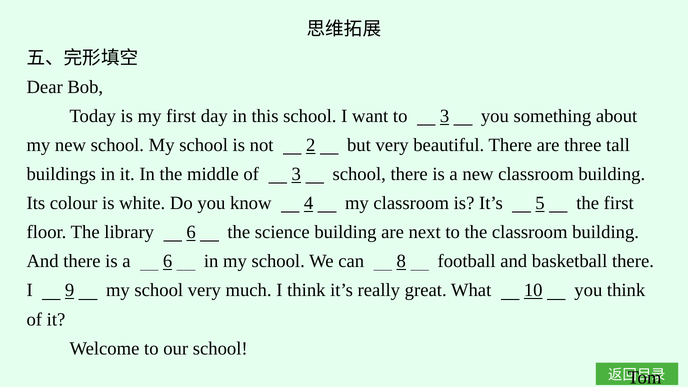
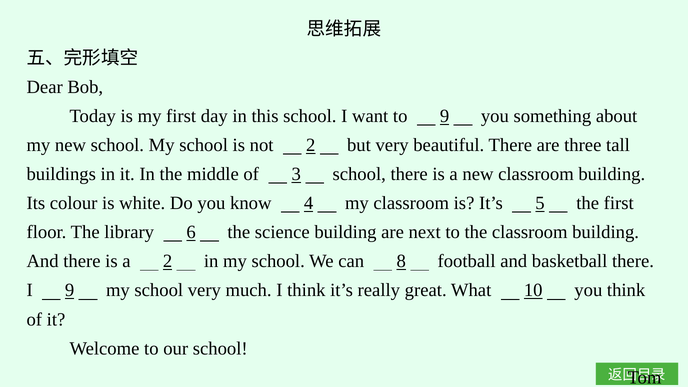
to 3: 3 -> 9 (445, 116)
a 6: 6 -> 2 (168, 261)
